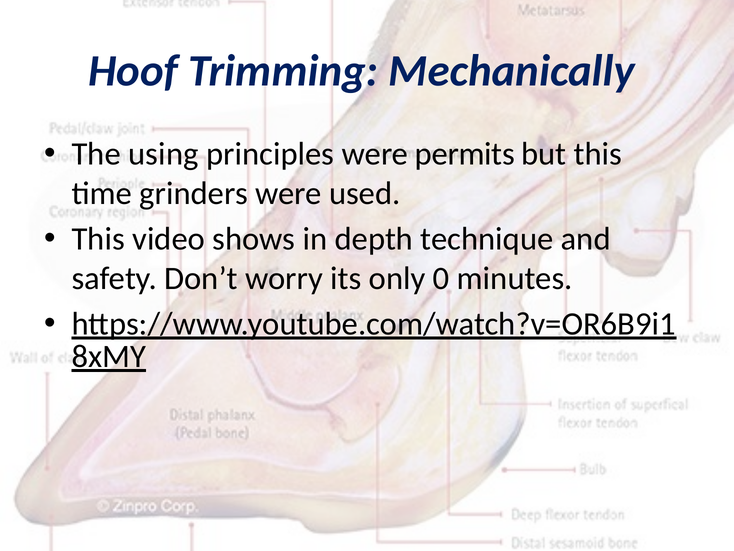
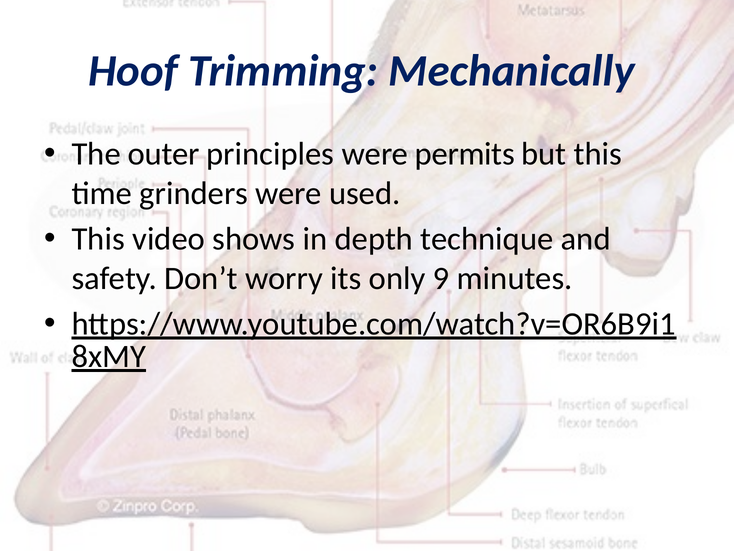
using: using -> outer (164, 154)
0: 0 -> 9 (441, 278)
